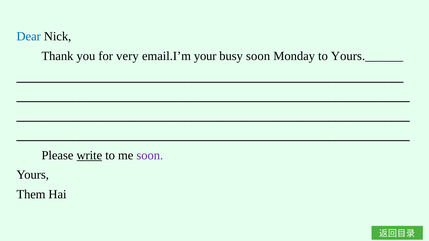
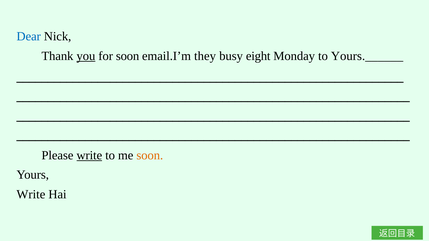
you underline: none -> present (86, 56)
for very: very -> soon (128, 56)
your: your -> they (205, 56)
busy soon: soon -> eight (258, 56)
soon colour: purple -> orange (150, 155)
Them: Them -> Write (31, 194)
